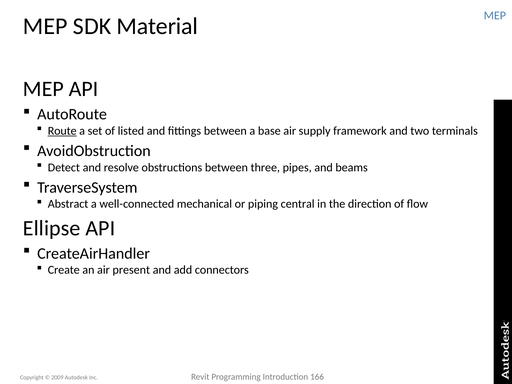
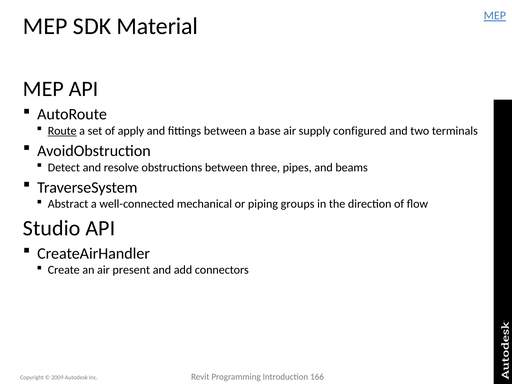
MEP underline: none -> present (495, 16)
listed: listed -> apply (131, 131)
framework: framework -> configured (360, 131)
central: central -> groups (298, 204)
Ellipse: Ellipse -> Studio (52, 228)
